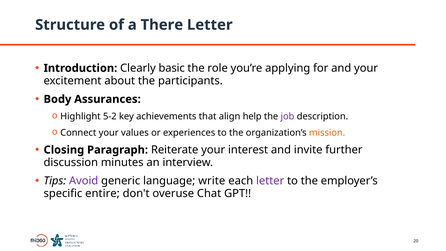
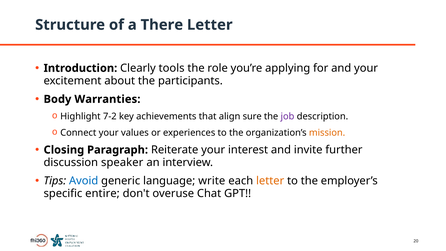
basic: basic -> tools (172, 68)
Assurances: Assurances -> Warranties (107, 99)
5-2: 5-2 -> 7-2 (110, 116)
help: help -> sure (252, 116)
minutes: minutes -> speaker (122, 162)
Avoid colour: purple -> blue (84, 181)
letter colour: purple -> orange (270, 181)
